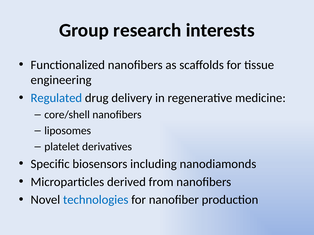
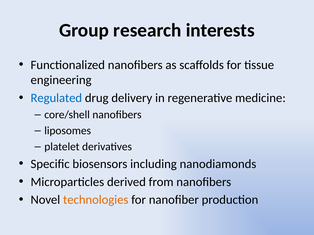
technologies colour: blue -> orange (96, 200)
